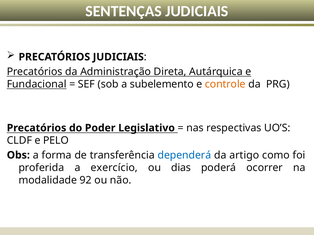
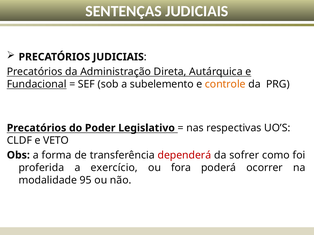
PELO: PELO -> VETO (56, 141)
dependerá colour: blue -> red (184, 155)
artigo: artigo -> sofrer (244, 155)
dias: dias -> fora (181, 168)
92: 92 -> 95 (86, 181)
